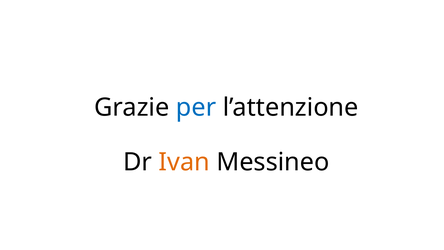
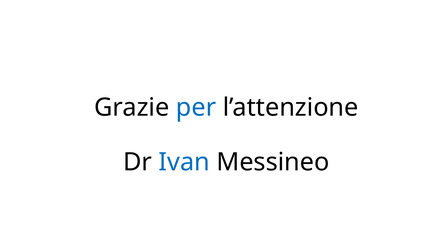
Ivan colour: orange -> blue (184, 162)
